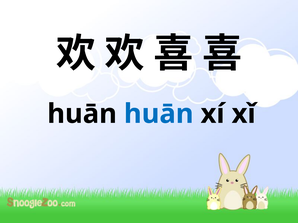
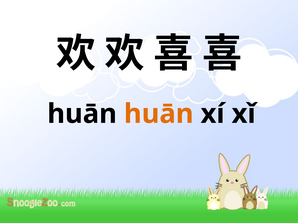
huān colour: blue -> orange (159, 114)
